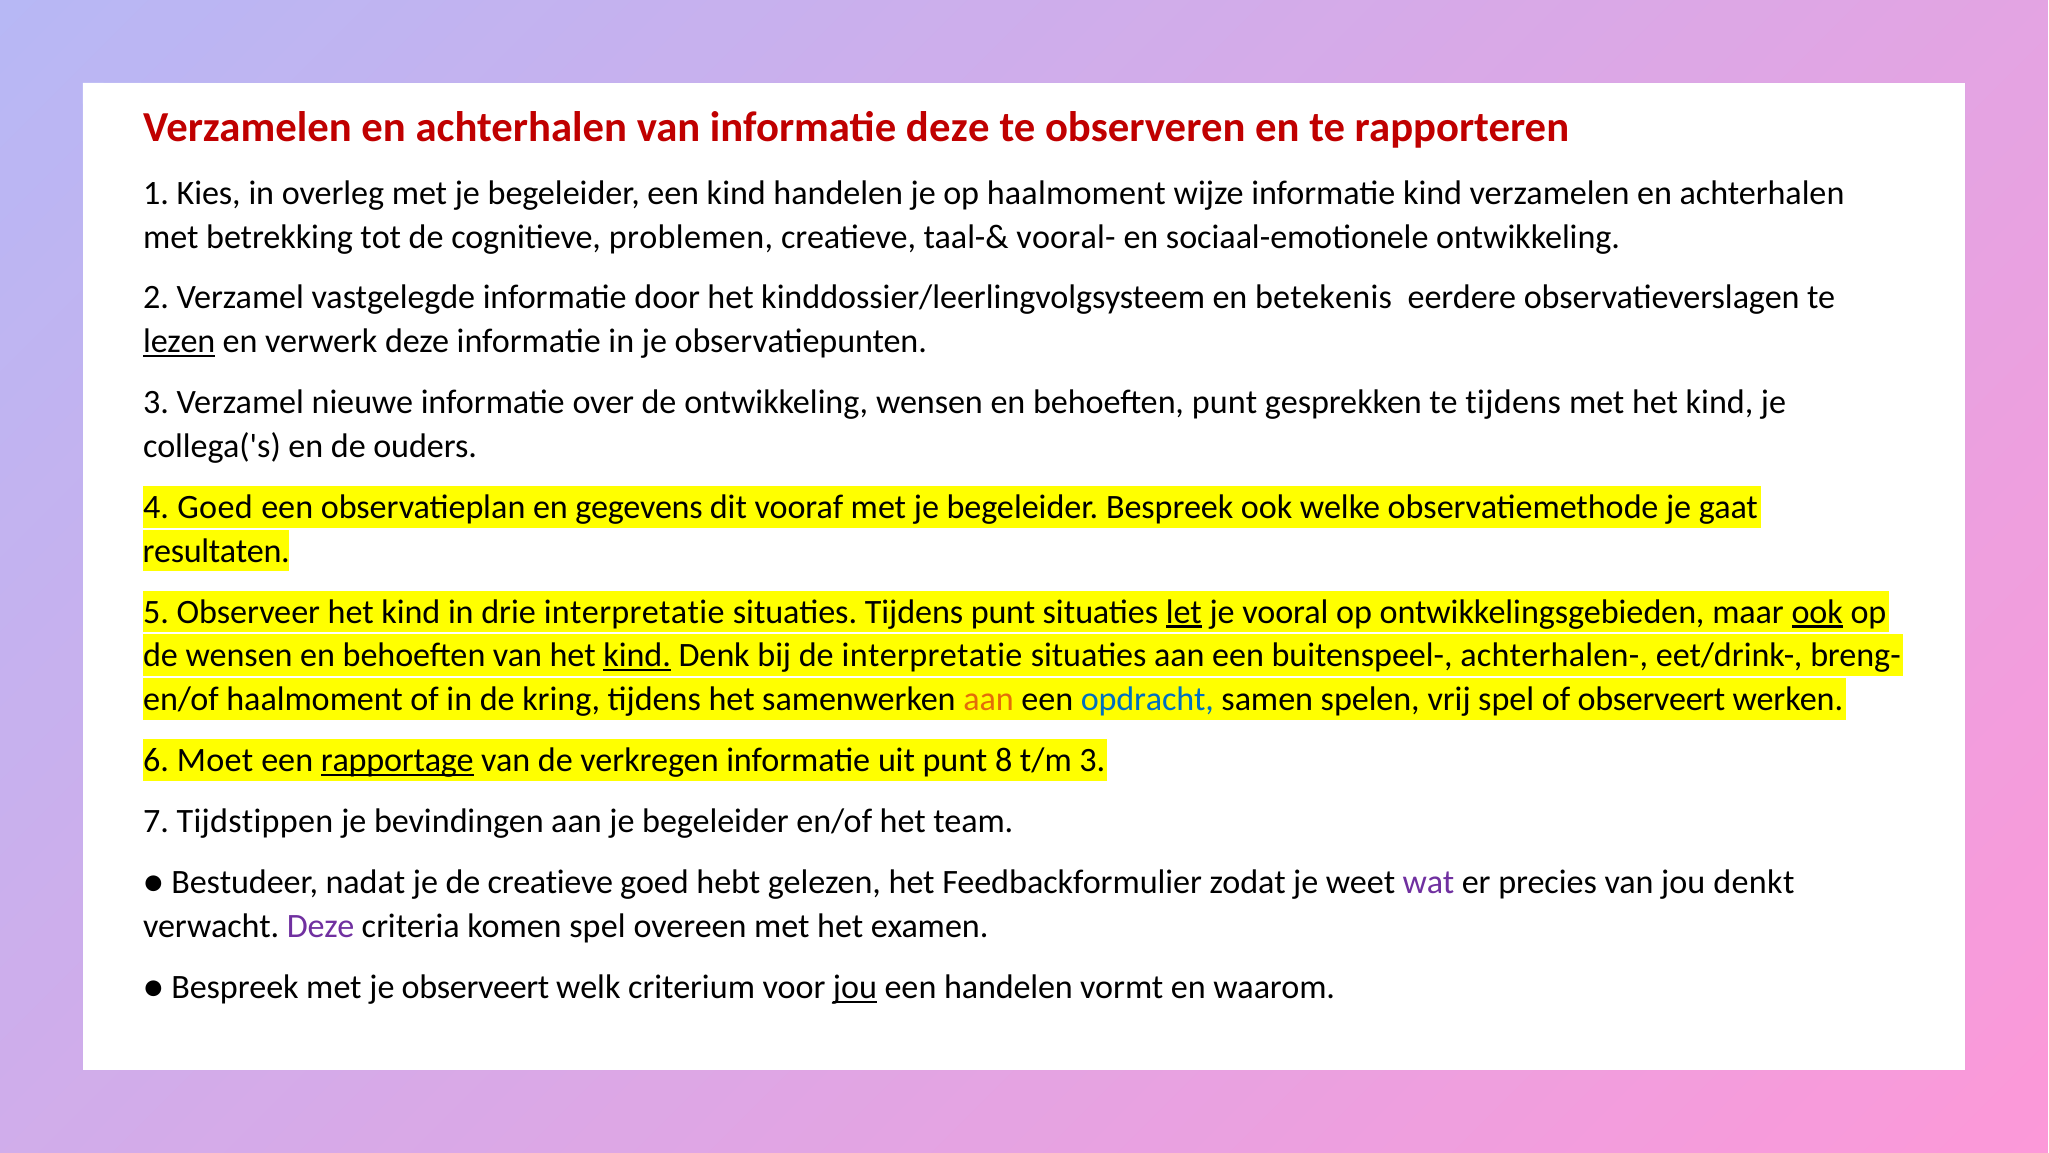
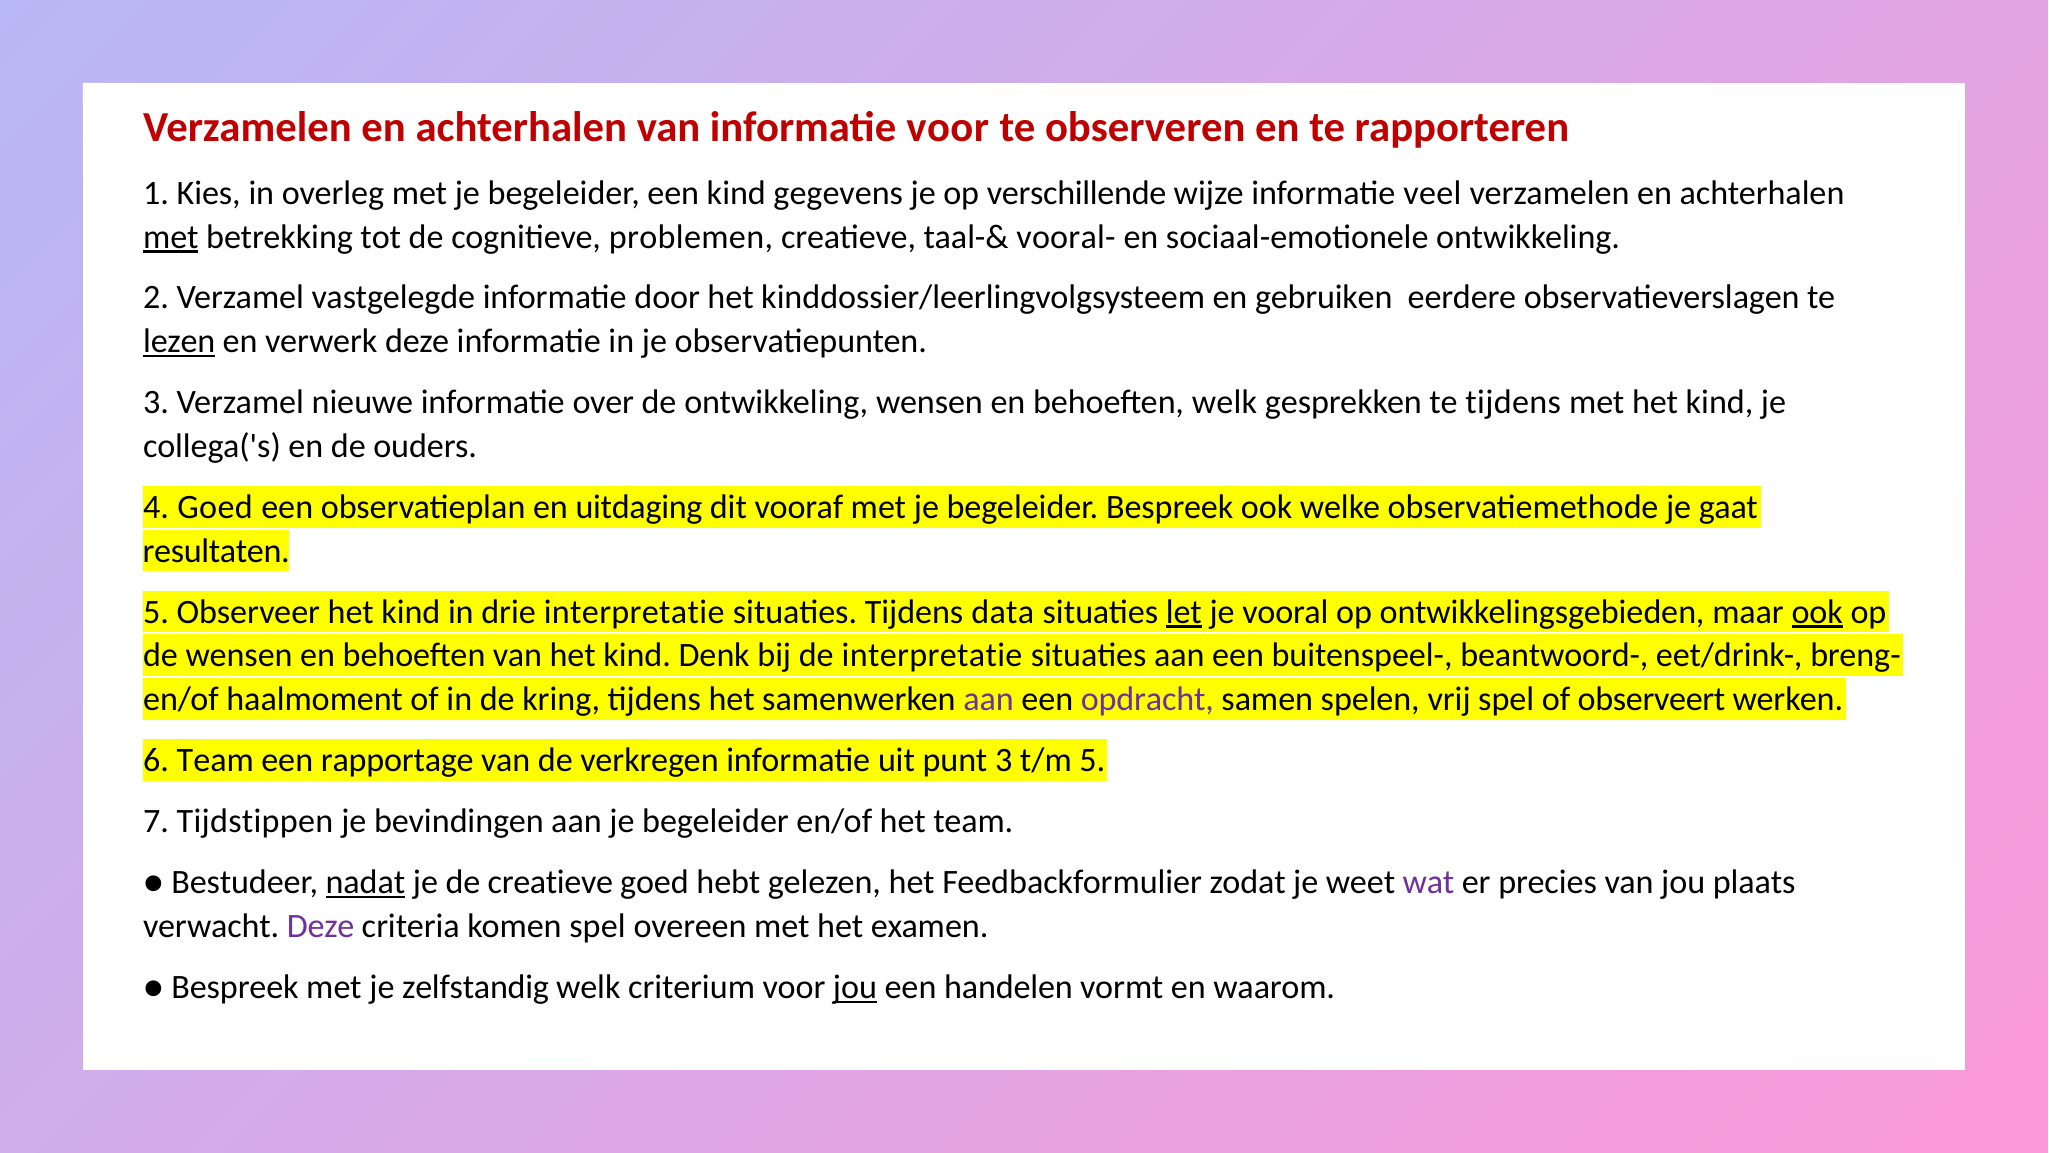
informatie deze: deze -> voor (948, 128)
kind handelen: handelen -> gegevens (838, 193)
op haalmoment: haalmoment -> verschillende (1077, 193)
informatie kind: kind -> veel (1432, 193)
met underline: none -> present (171, 237)
betekenis: betekenis -> gebruiken (1324, 298)
behoeften punt: punt -> welk (1225, 402)
gegevens: gegevens -> uitdaging (639, 507)
Tijdens punt: punt -> data (1003, 612)
kind underline: present -> none (637, 655)
achterhalen-: achterhalen- -> beantwoord- (1554, 655)
aan colour: orange -> purple (988, 699)
opdracht colour: blue -> purple (1147, 699)
6 Moet: Moet -> Team (215, 760)
rapportage underline: present -> none (397, 760)
punt 8: 8 -> 3 (1004, 760)
t/m 3: 3 -> 5 (1092, 760)
nadat underline: none -> present (365, 882)
denkt: denkt -> plaats (1754, 882)
je observeert: observeert -> zelfstandig (475, 986)
